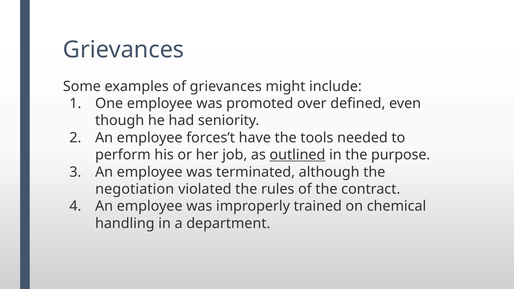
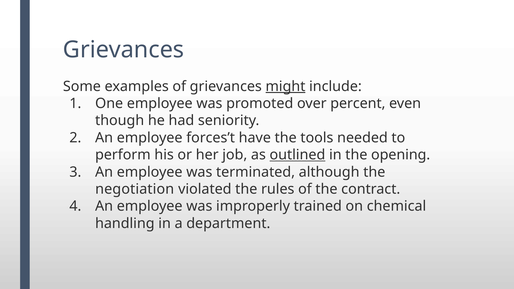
might underline: none -> present (285, 86)
defined: defined -> percent (358, 104)
purpose: purpose -> opening (401, 155)
